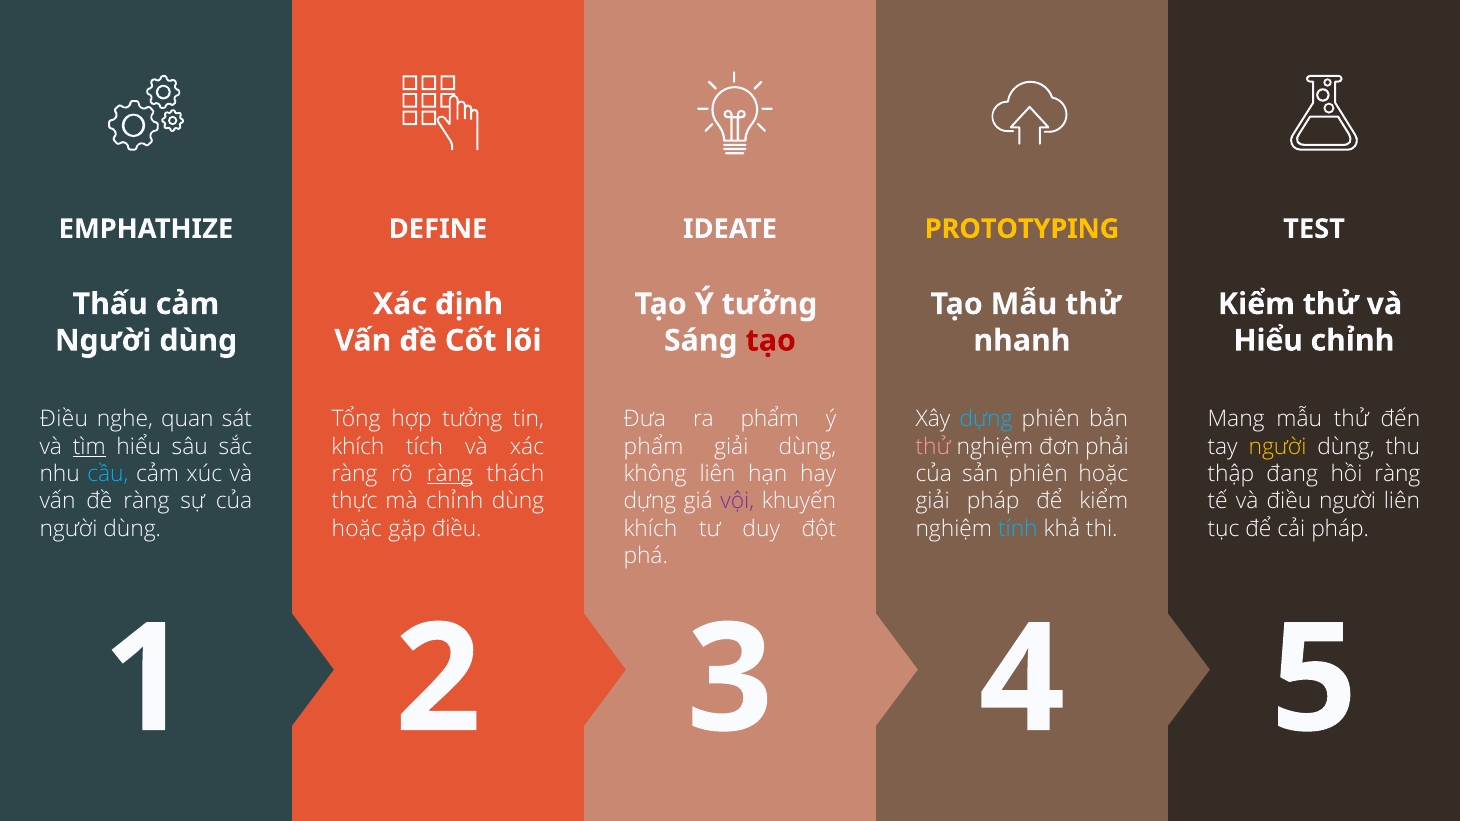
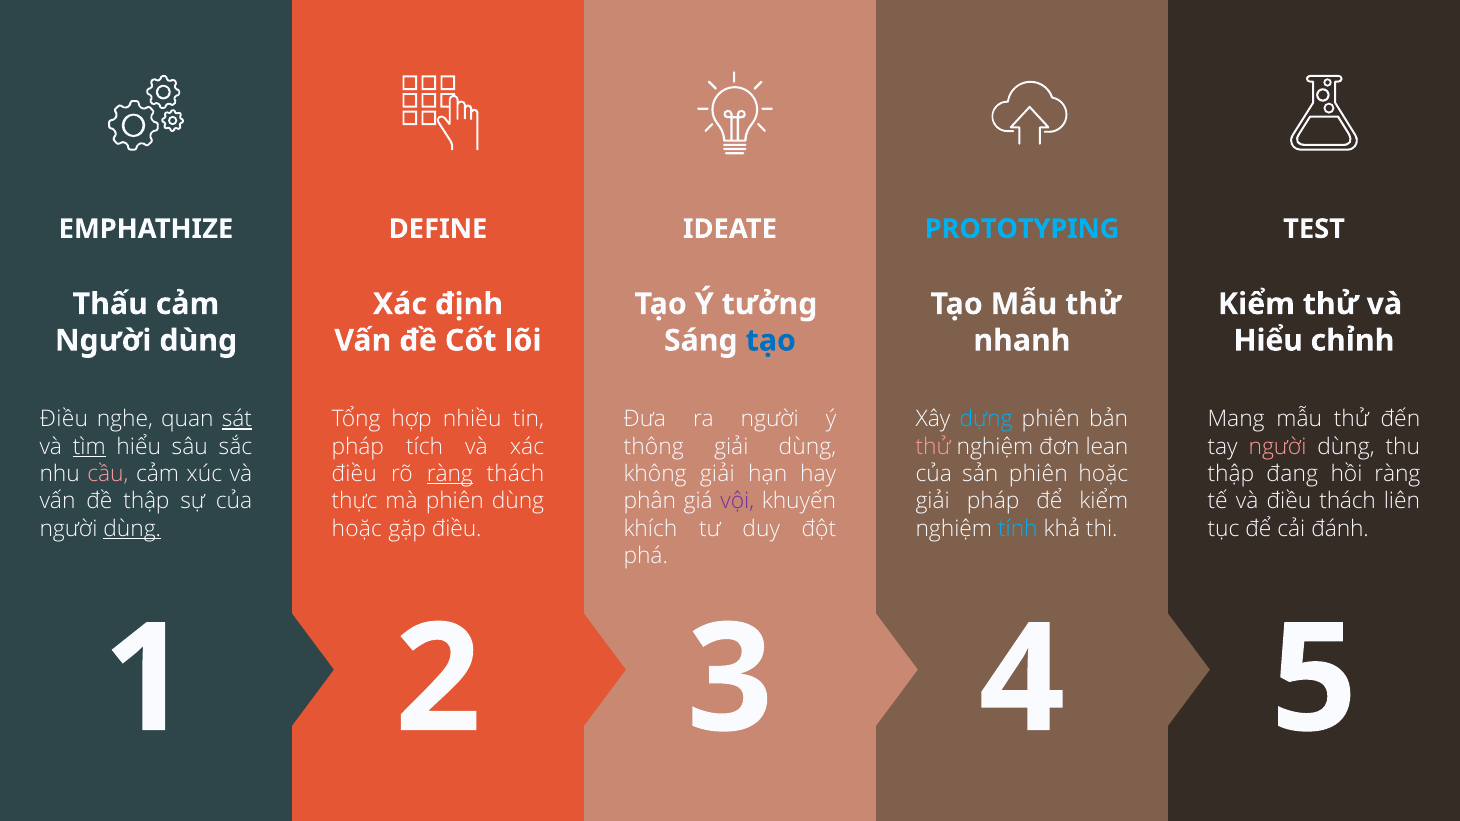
PROTOTYPING colour: yellow -> light blue (1022, 229)
tạo colour: red -> blue (771, 341)
sát underline: none -> present (237, 419)
hợp tưởng: tưởng -> nhiều (472, 419)
ra phẩm: phẩm -> người (770, 419)
khích: khích -> pháp (358, 447)
phẩm: phẩm -> thông (654, 447)
phải: phải -> lean (1107, 447)
người colour: yellow -> pink (1278, 447)
cầu colour: light blue -> pink (108, 474)
ràng: ràng -> điều (354, 474)
không liên: liên -> giải (717, 474)
đề ràng: ràng -> thập (146, 502)
mà chỉnh: chỉnh -> phiên (455, 502)
dựng: dựng -> phân (650, 502)
điều người: người -> thách (1348, 502)
dùng underline: none -> present (132, 529)
cải pháp: pháp -> đánh (1340, 529)
